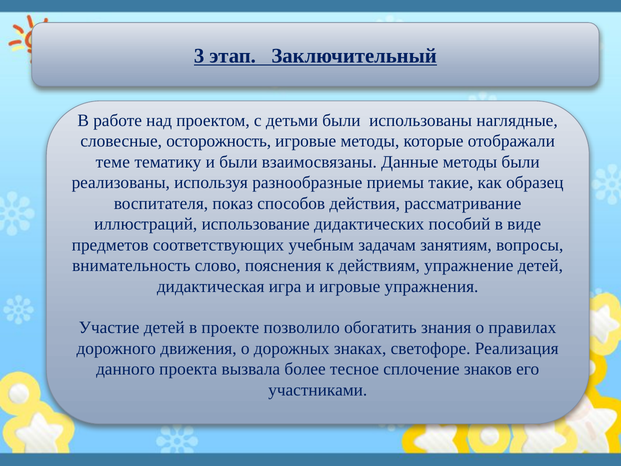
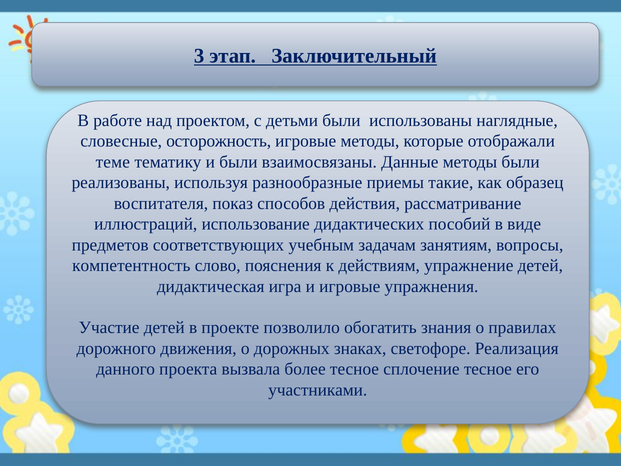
внимательность: внимательность -> компетентность (131, 265)
сплочение знаков: знаков -> тесное (488, 369)
